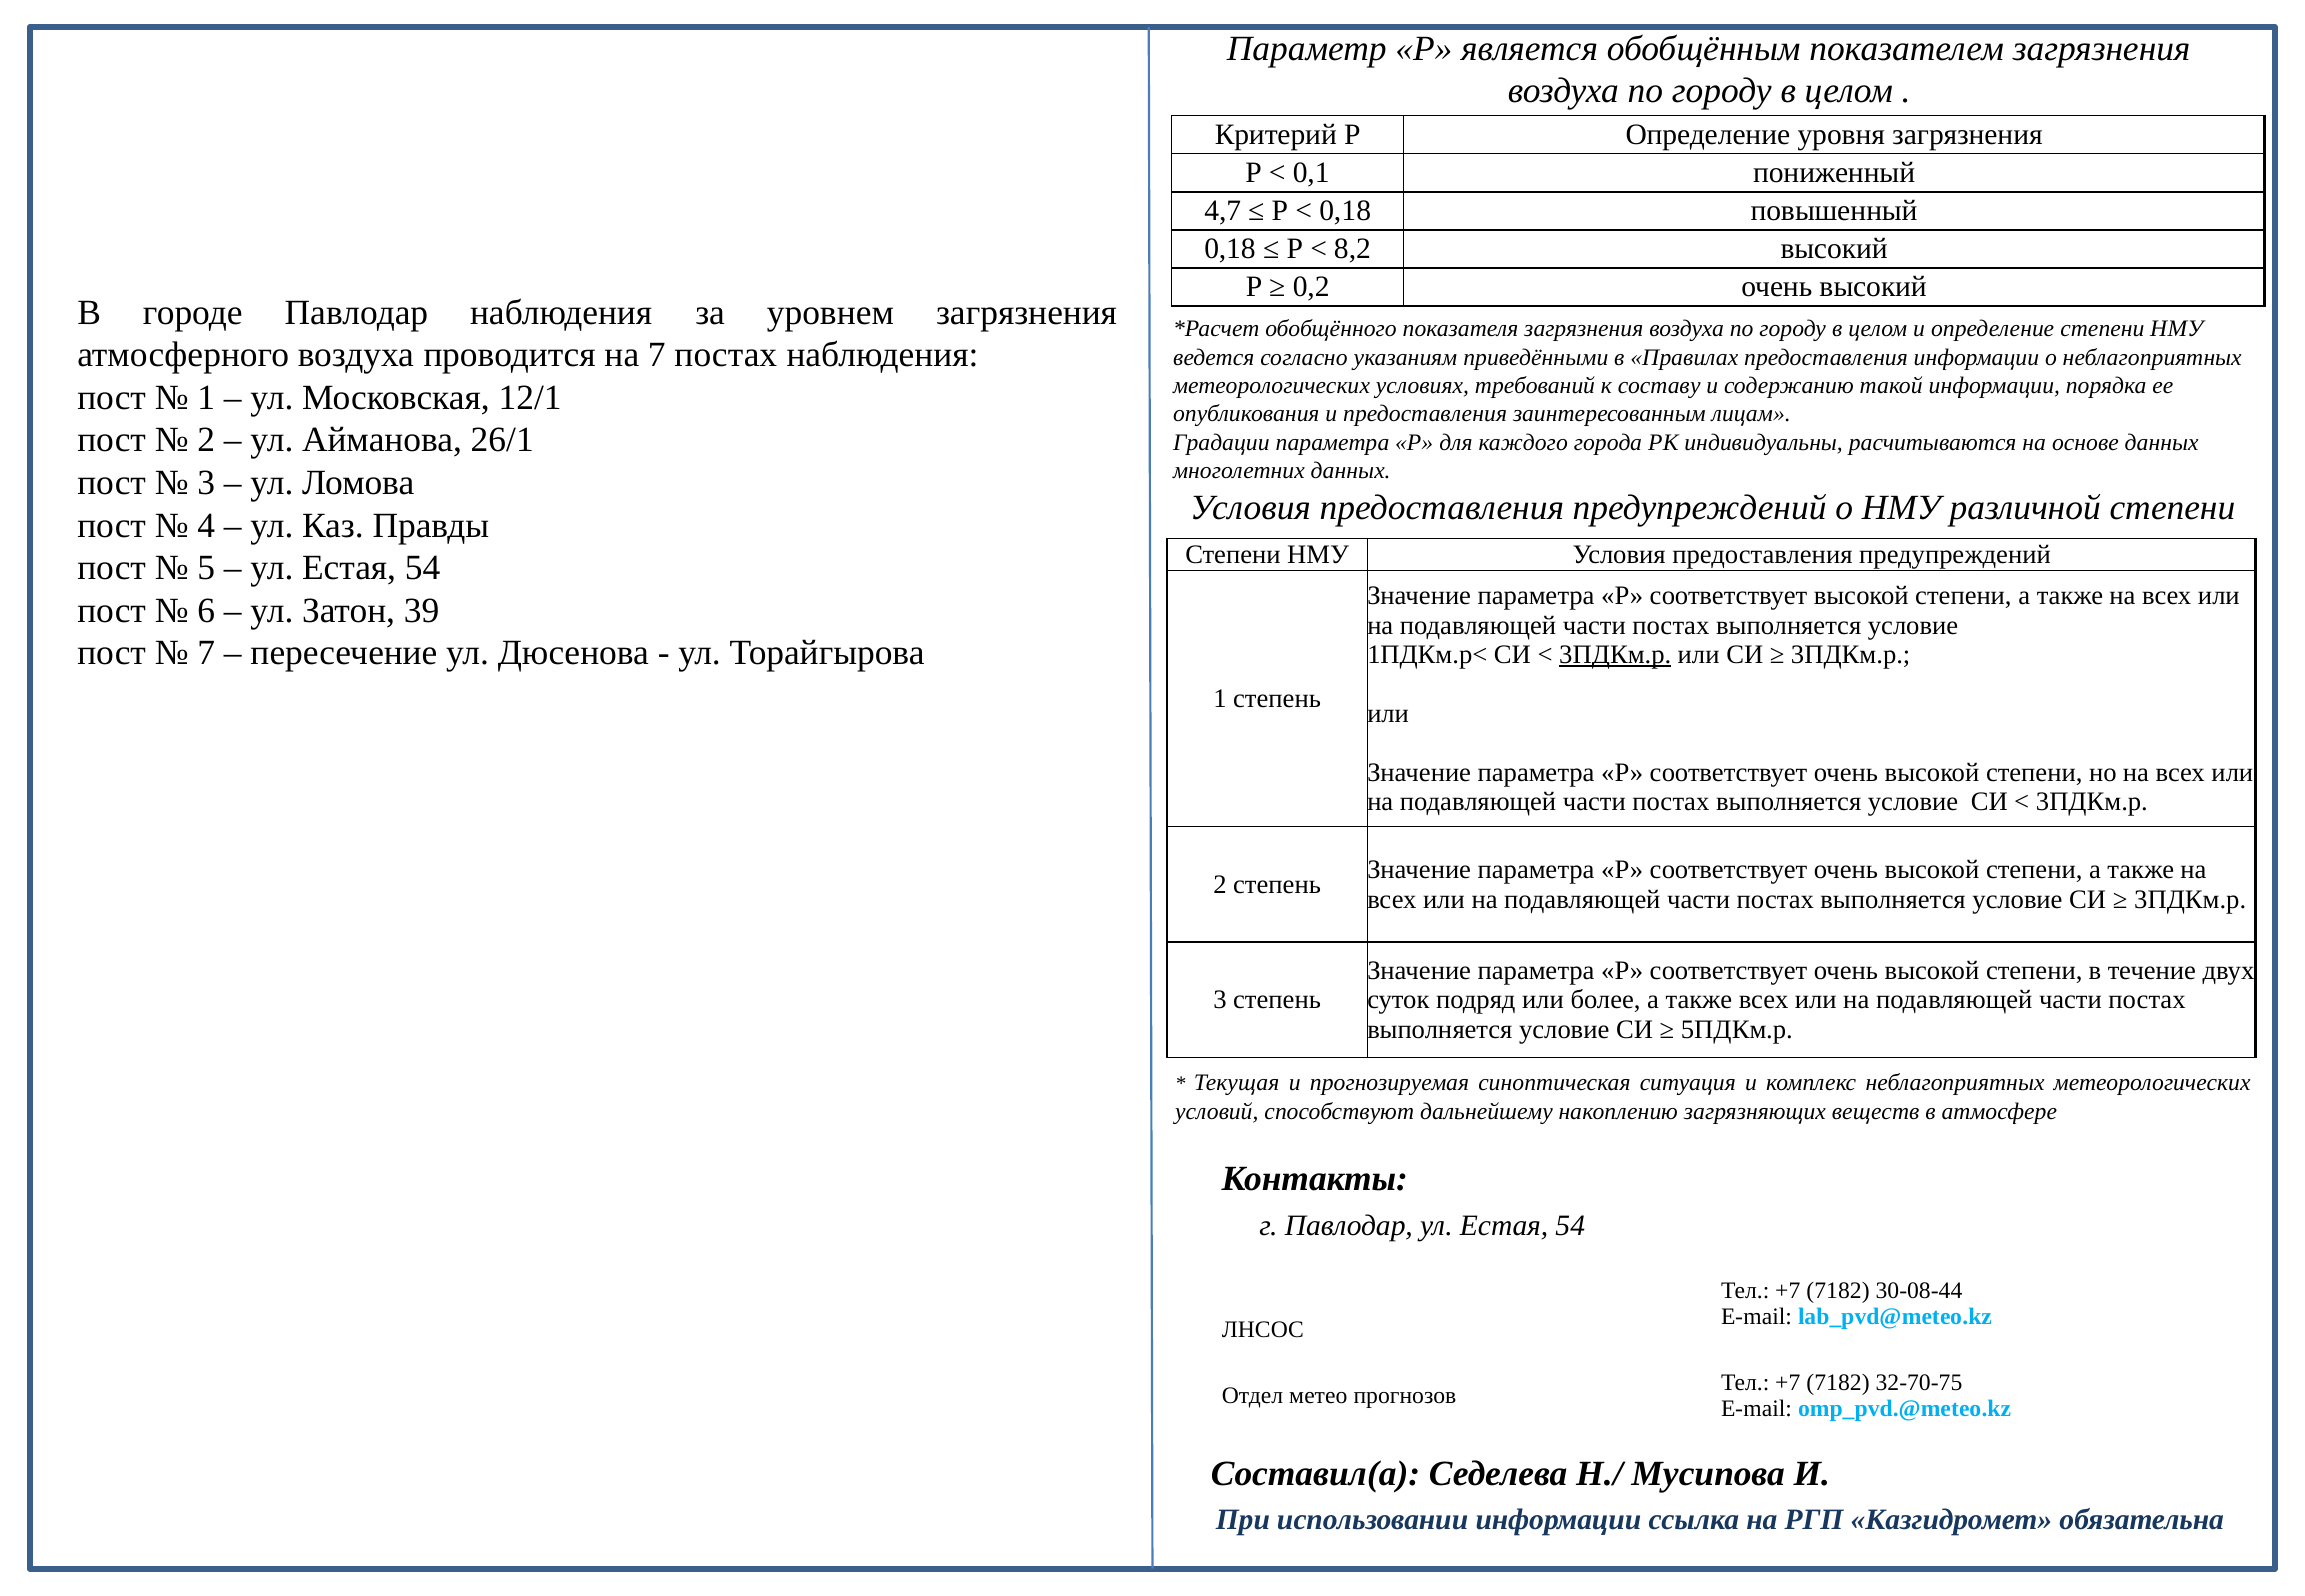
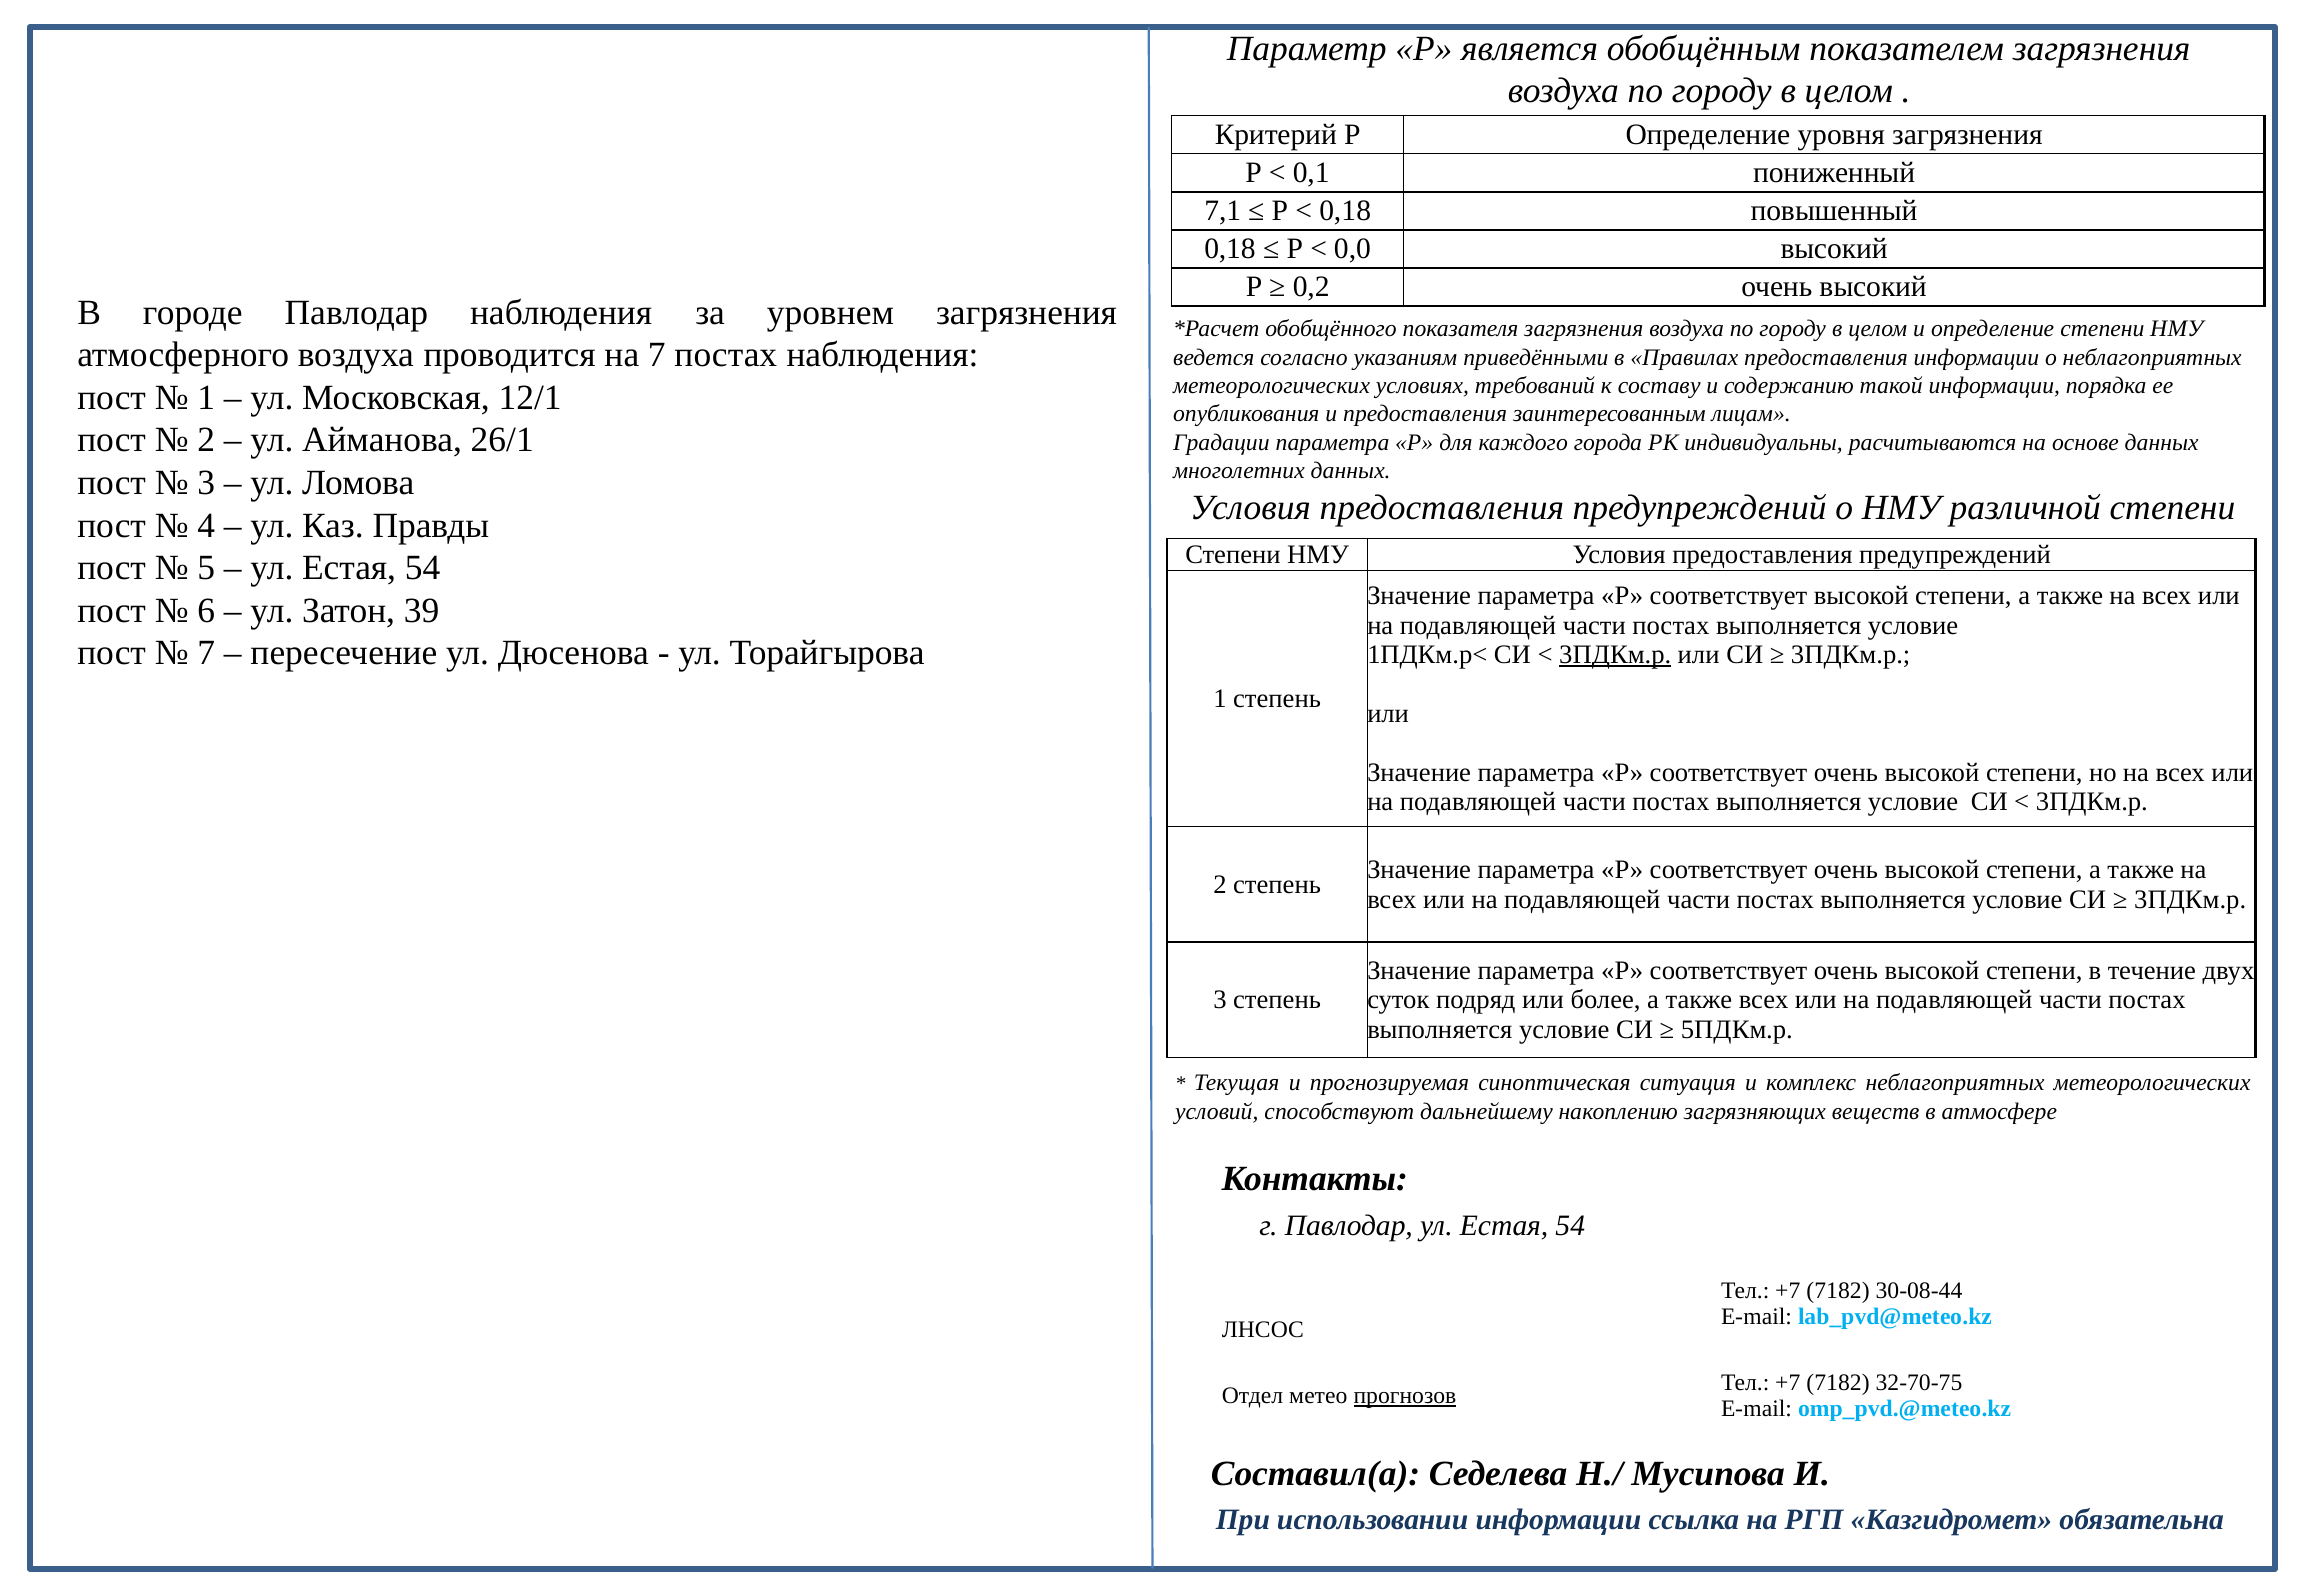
4,7: 4,7 -> 7,1 (1223, 211)
8,2: 8,2 -> 0,0 (1352, 249)
прогнозов underline: none -> present (1405, 1396)
